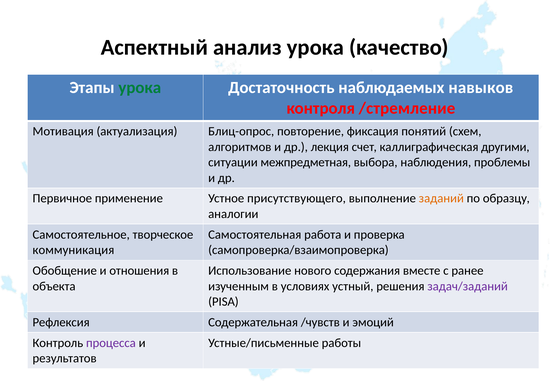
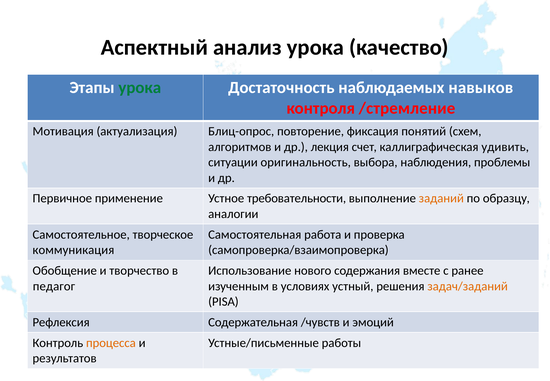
другими: другими -> удивить (505, 147)
межпредметная: межпредметная -> оригинальность (306, 162)
присутствующего: присутствующего -> требовательности (297, 198)
отношения: отношения -> творчество (139, 270)
объекта: объекта -> педагог (54, 286)
задач/заданий colour: purple -> orange (468, 286)
процесса colour: purple -> orange (111, 343)
